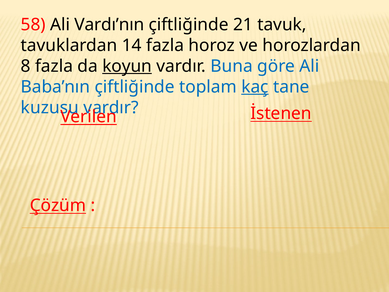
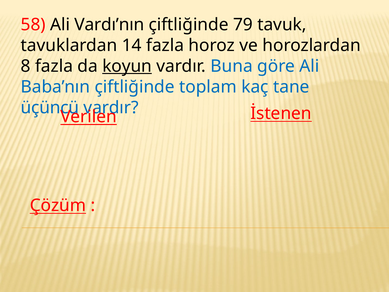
21: 21 -> 79 (243, 25)
kaç underline: present -> none (255, 87)
kuzusu: kuzusu -> üçüncü (50, 108)
